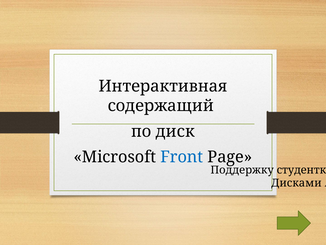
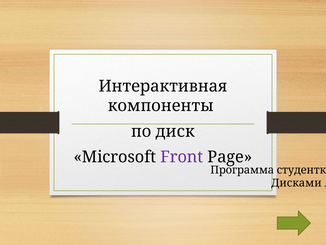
содержащий: содержащий -> компоненты (161, 106)
Front colour: blue -> purple (182, 157)
Поддержку: Поддержку -> Программа (242, 170)
